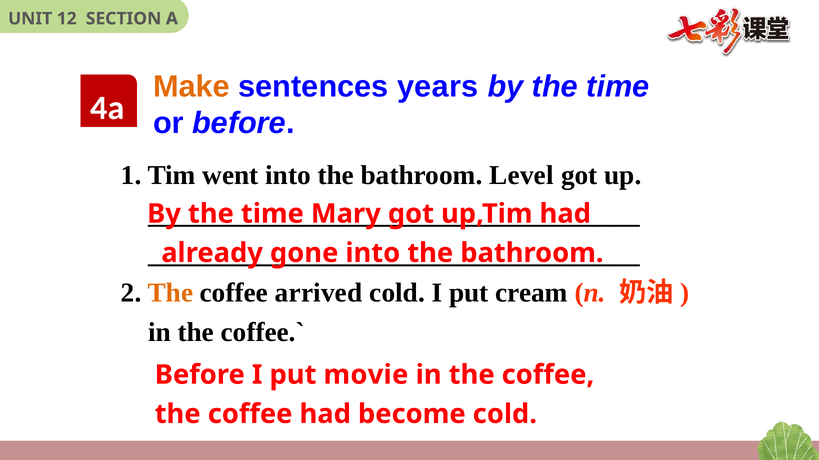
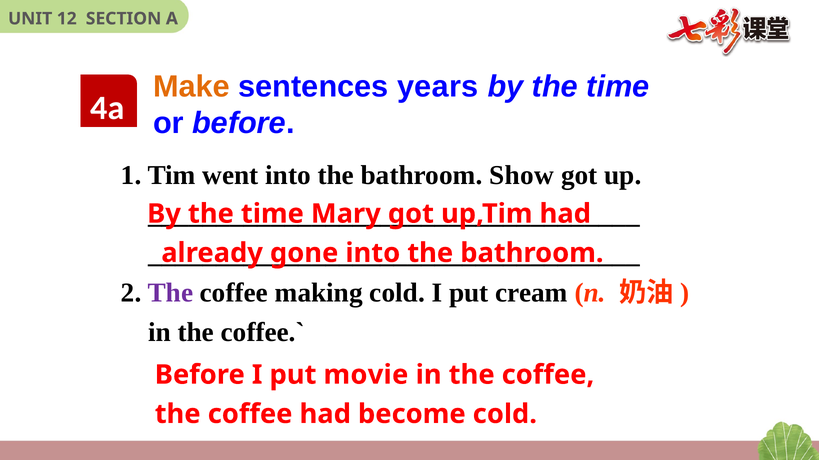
Level: Level -> Show (522, 175)
The colour: orange -> purple (170, 293)
arrived: arrived -> making (319, 293)
